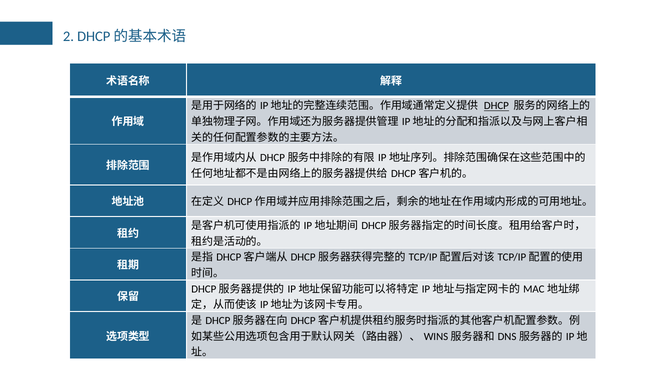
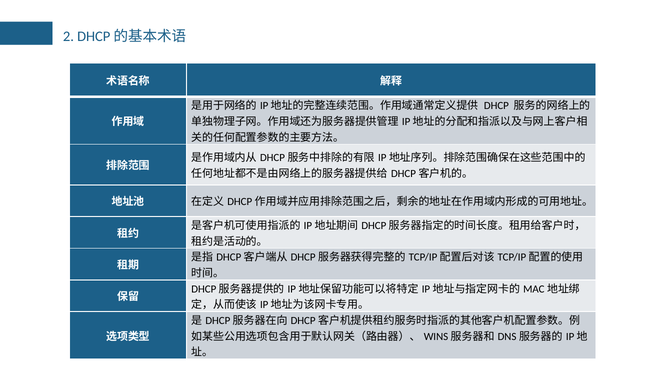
DHCP underline: present -> none (496, 106)
